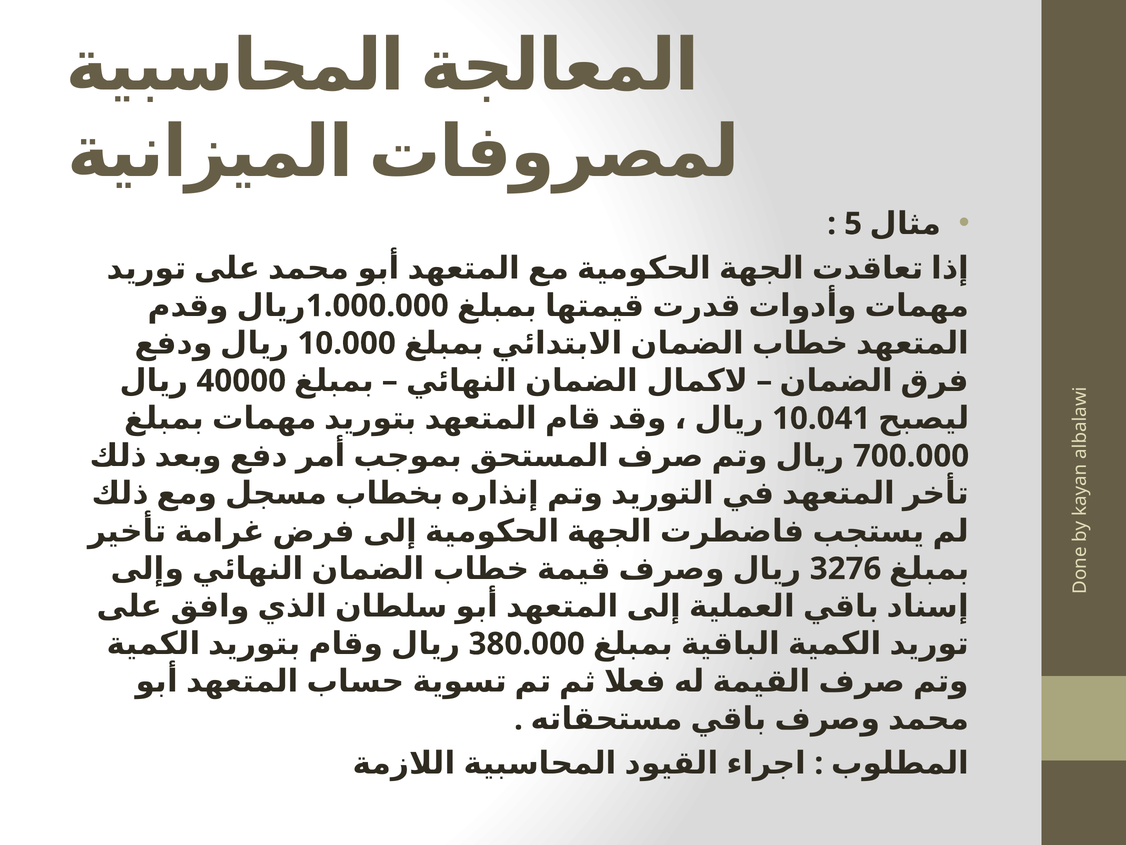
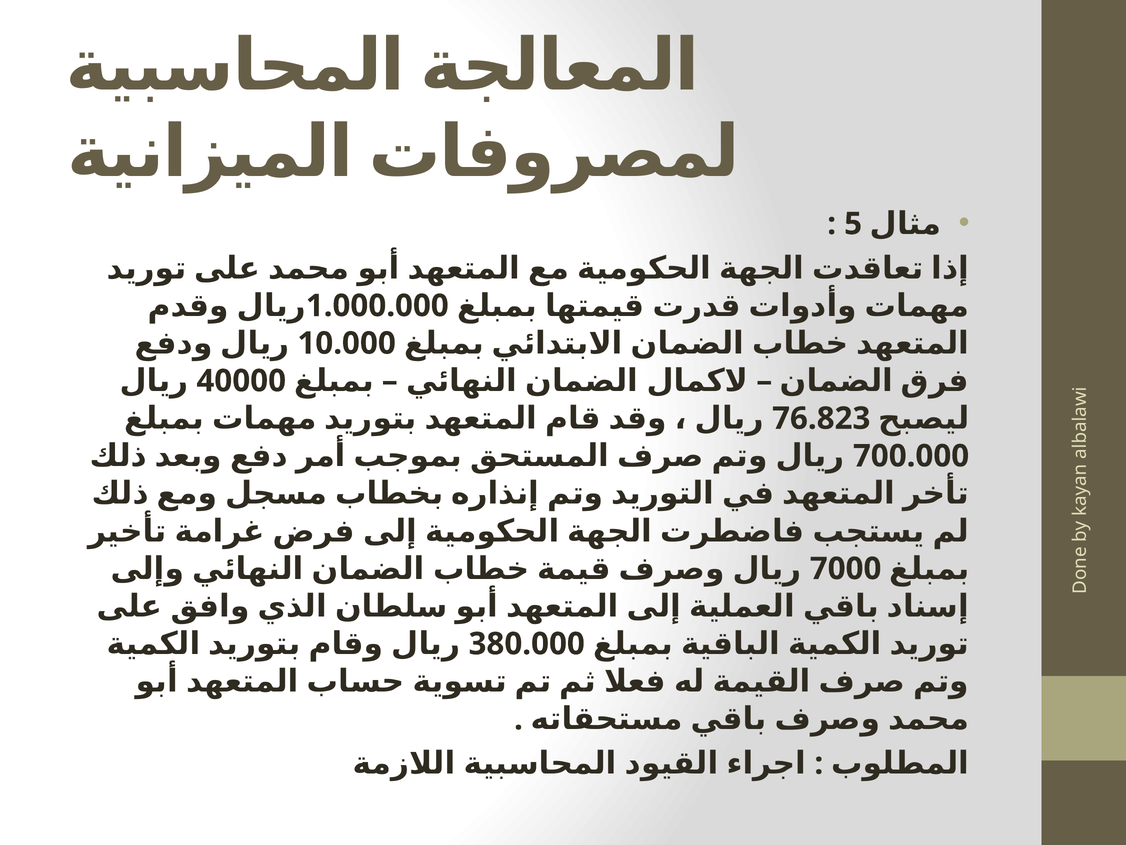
10.041: 10.041 -> 76.823 (821, 418)
3276: 3276 -> 7000 (846, 568)
